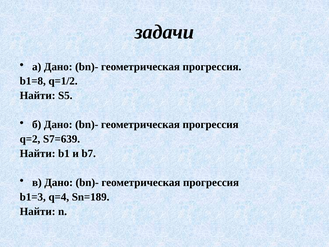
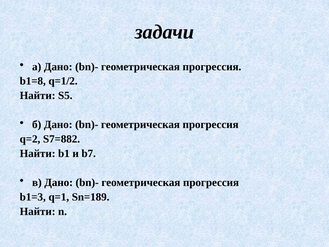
S7=639: S7=639 -> S7=882 (62, 139)
q=4: q=4 -> q=1 (59, 197)
